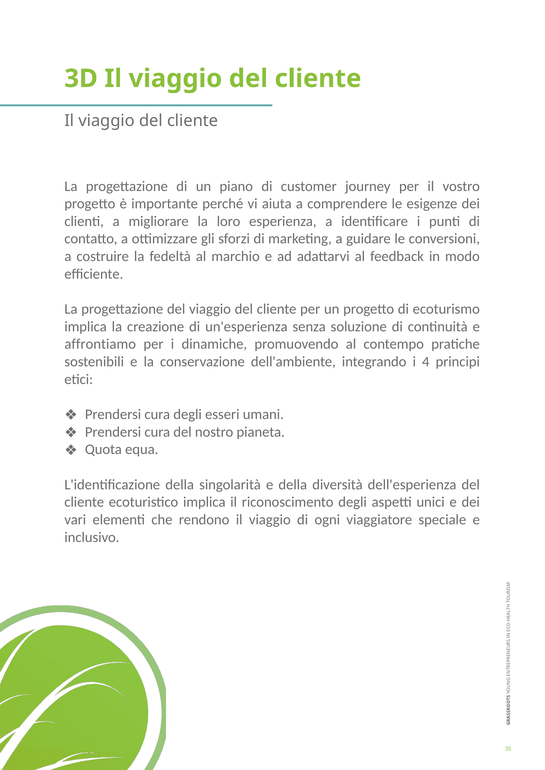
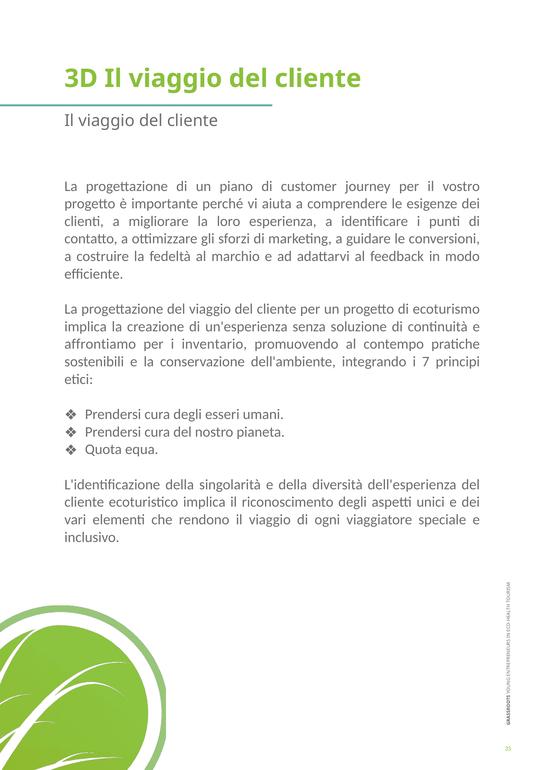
dinamiche: dinamiche -> inventario (214, 345)
4: 4 -> 7 (426, 362)
